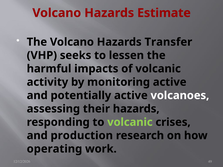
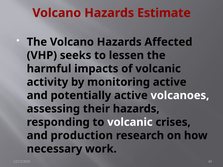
Transfer: Transfer -> Affected (168, 42)
volcanic colour: light green -> white (130, 122)
operating: operating -> necessary (54, 149)
